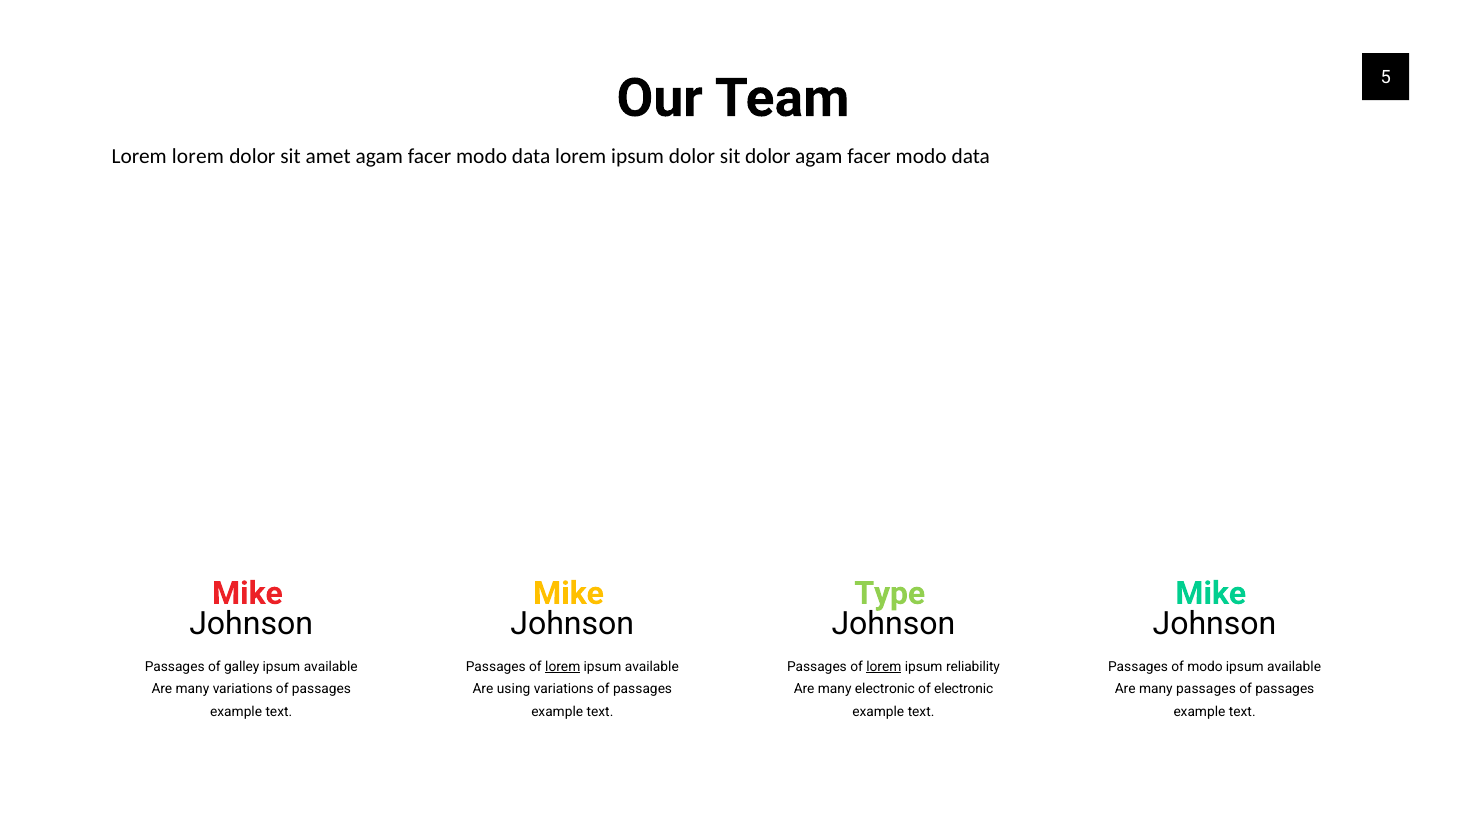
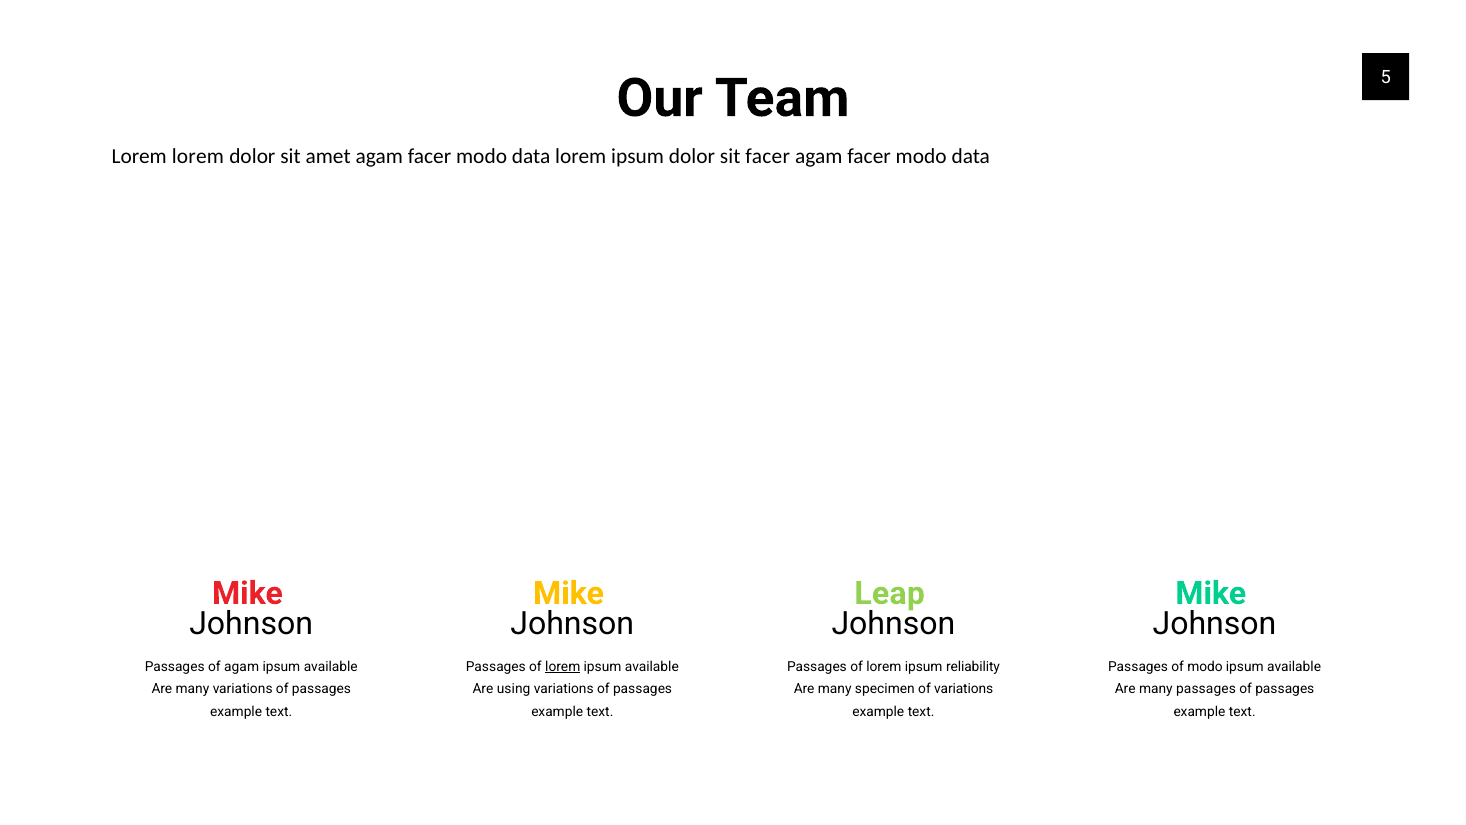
sit dolor: dolor -> facer (768, 156)
Type: Type -> Leap (890, 593)
of galley: galley -> agam (242, 666)
lorem underline: present -> none (884, 666)
many electronic: electronic -> specimen (885, 689)
of electronic: electronic -> variations (964, 689)
